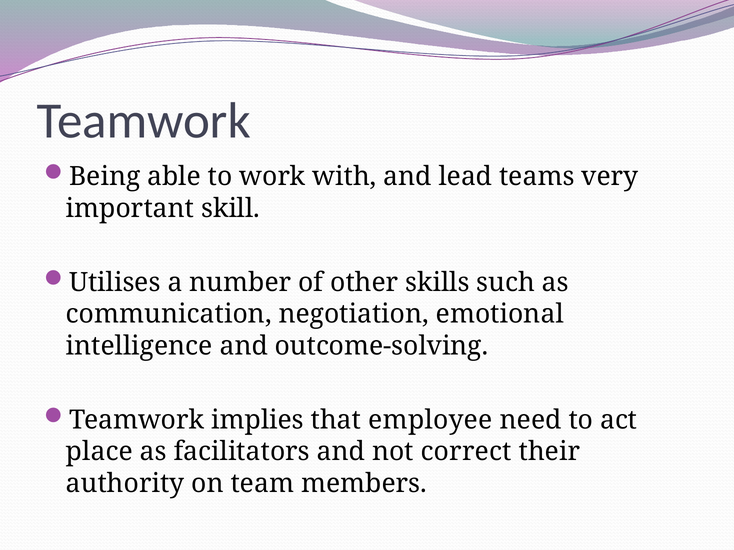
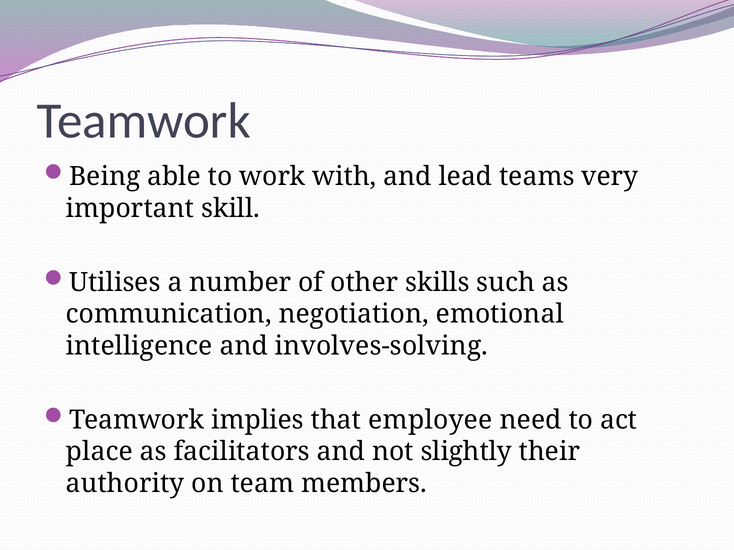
outcome-solving: outcome-solving -> involves-solving (381, 346)
correct: correct -> slightly (466, 452)
